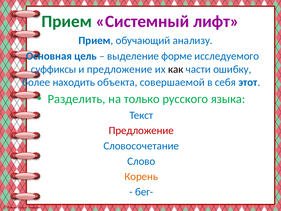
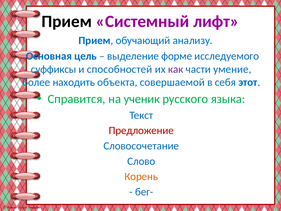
Прием colour: green -> black (67, 21)
и предложение: предложение -> способностей (120, 69)
как colour: black -> purple (176, 69)
ошибку: ошибку -> умение (232, 69)
Разделить: Разделить -> Справится (77, 99)
только: только -> ученик (142, 99)
